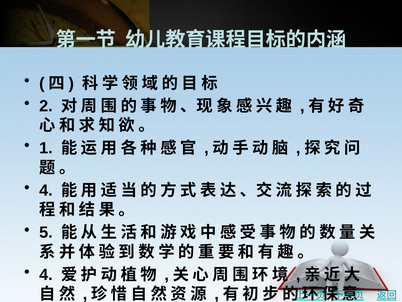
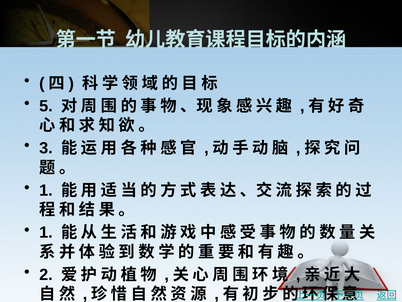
2: 2 -> 5 (46, 106)
1: 1 -> 3 (46, 148)
4: 4 -> 1 (46, 190)
5: 5 -> 1 (46, 232)
4: 4 -> 2 (46, 274)
